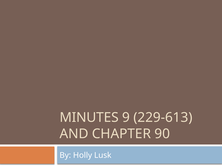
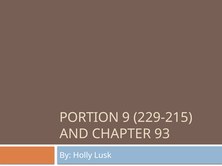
MINUTES: MINUTES -> PORTION (89, 118)
229-613: 229-613 -> 229-215 (163, 118)
90: 90 -> 93 (162, 134)
